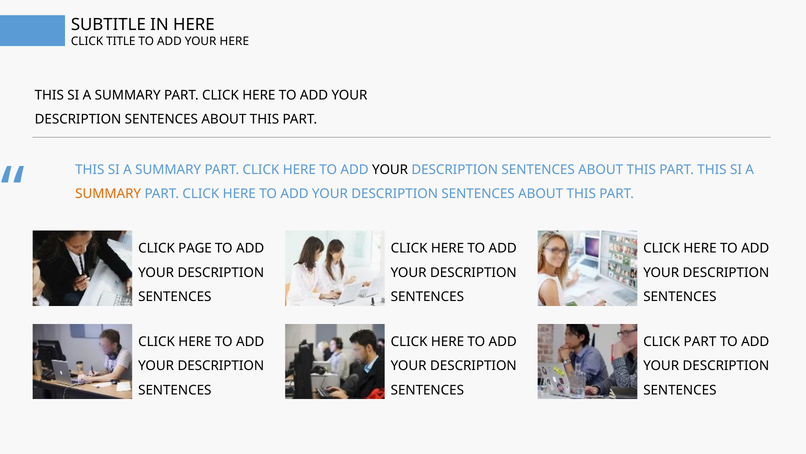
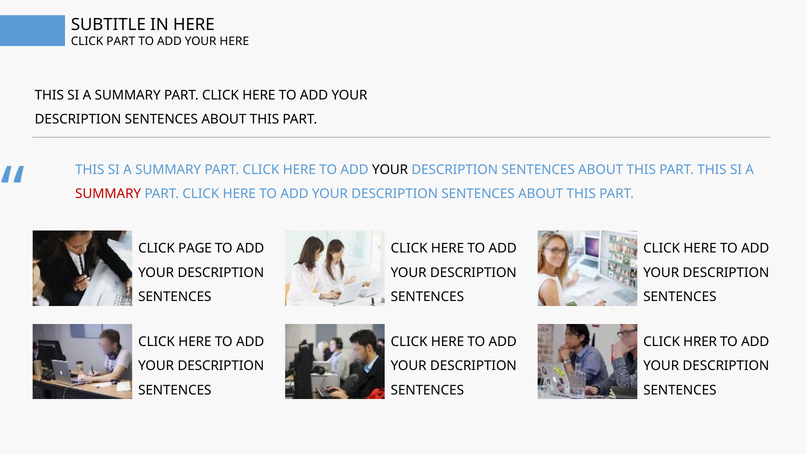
CLICK TITLE: TITLE -> PART (121, 41)
SUMMARY colour: orange -> red (108, 194)
CLICK PART: PART -> HRER (700, 341)
